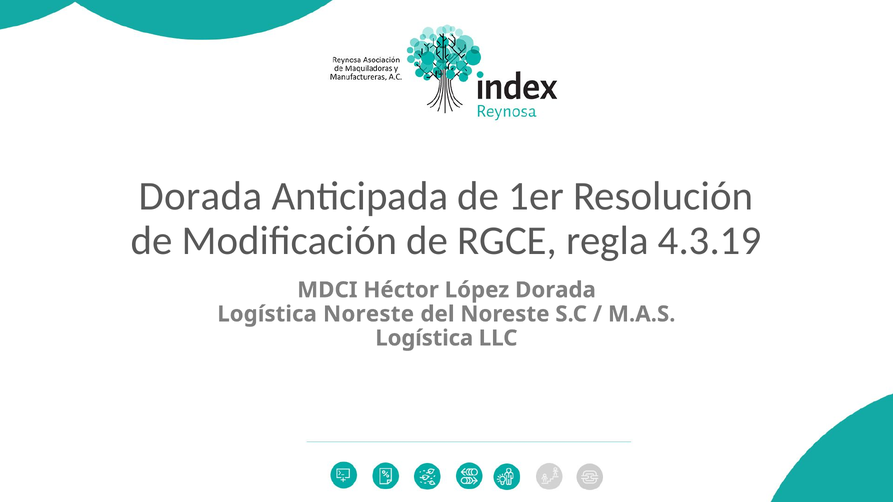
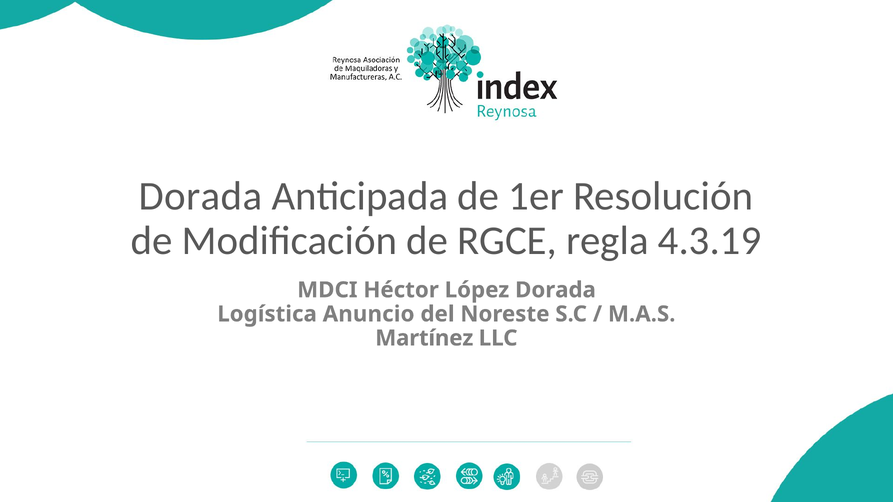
Logística Noreste: Noreste -> Anuncio (369, 314)
Logística: Logística -> Martínez (424, 338)
